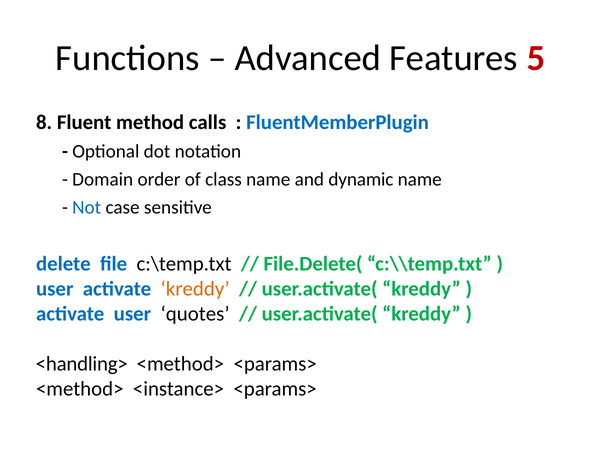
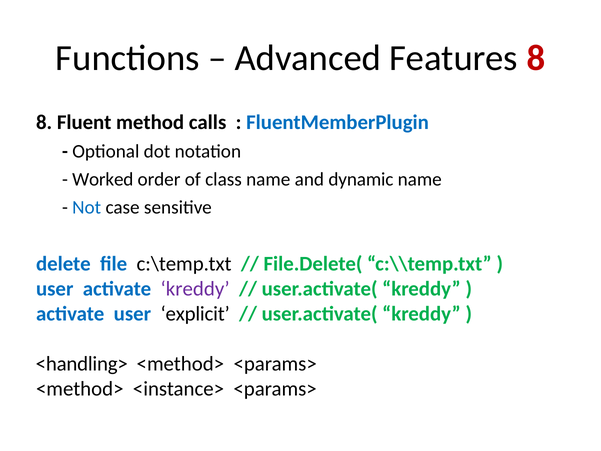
Features 5: 5 -> 8 (536, 58)
Domain: Domain -> Worked (103, 179)
kreddy colour: orange -> purple (195, 289)
quotes: quotes -> explicit (195, 314)
